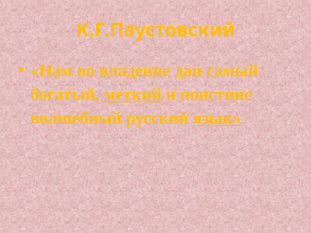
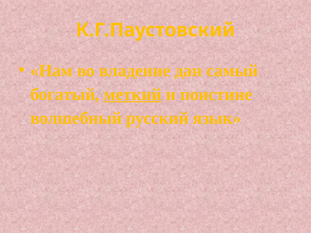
язык underline: present -> none (217, 118)
